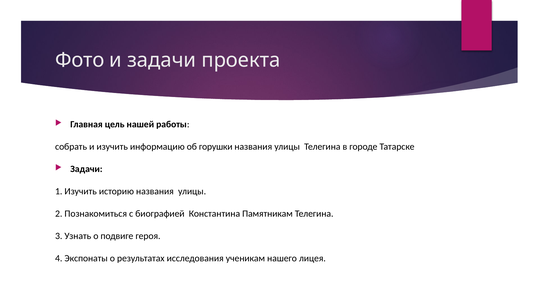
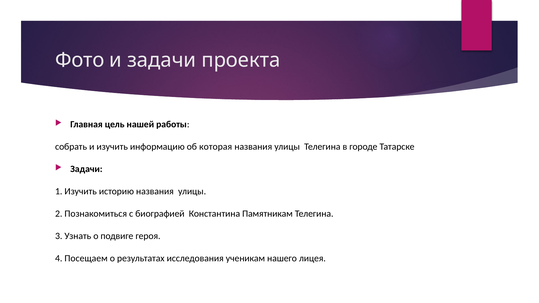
горушки: горушки -> которая (216, 147)
Экспонаты: Экспонаты -> Посещаем (86, 258)
